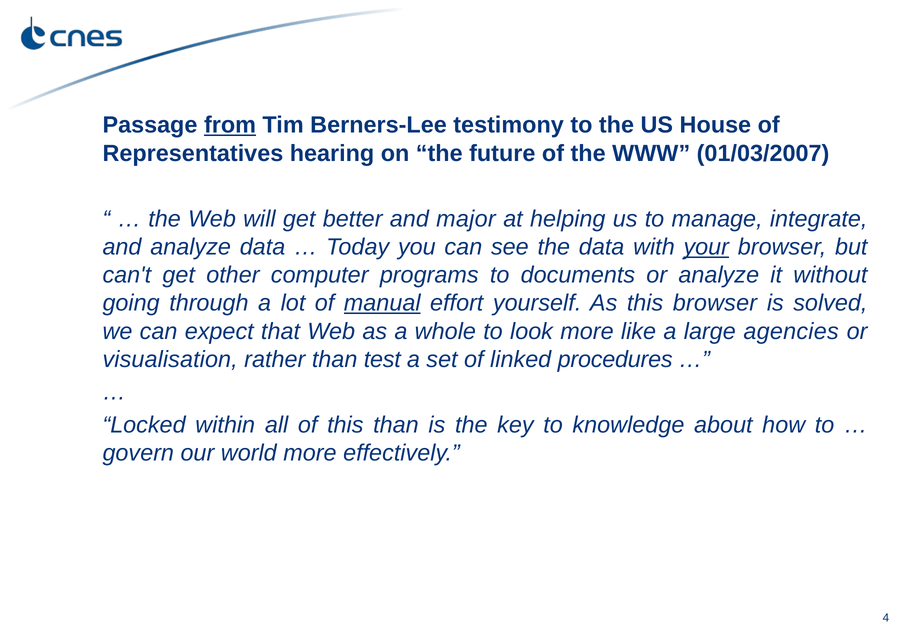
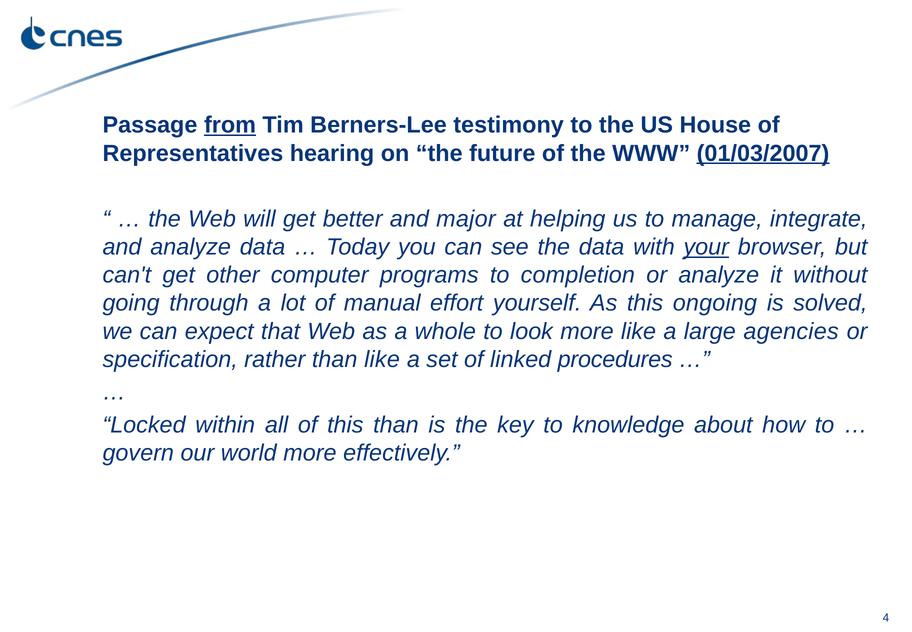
01/03/2007 underline: none -> present (763, 153)
documents: documents -> completion (578, 275)
manual underline: present -> none (382, 303)
this browser: browser -> ongoing (715, 303)
visualisation: visualisation -> specification (170, 359)
than test: test -> like (382, 359)
